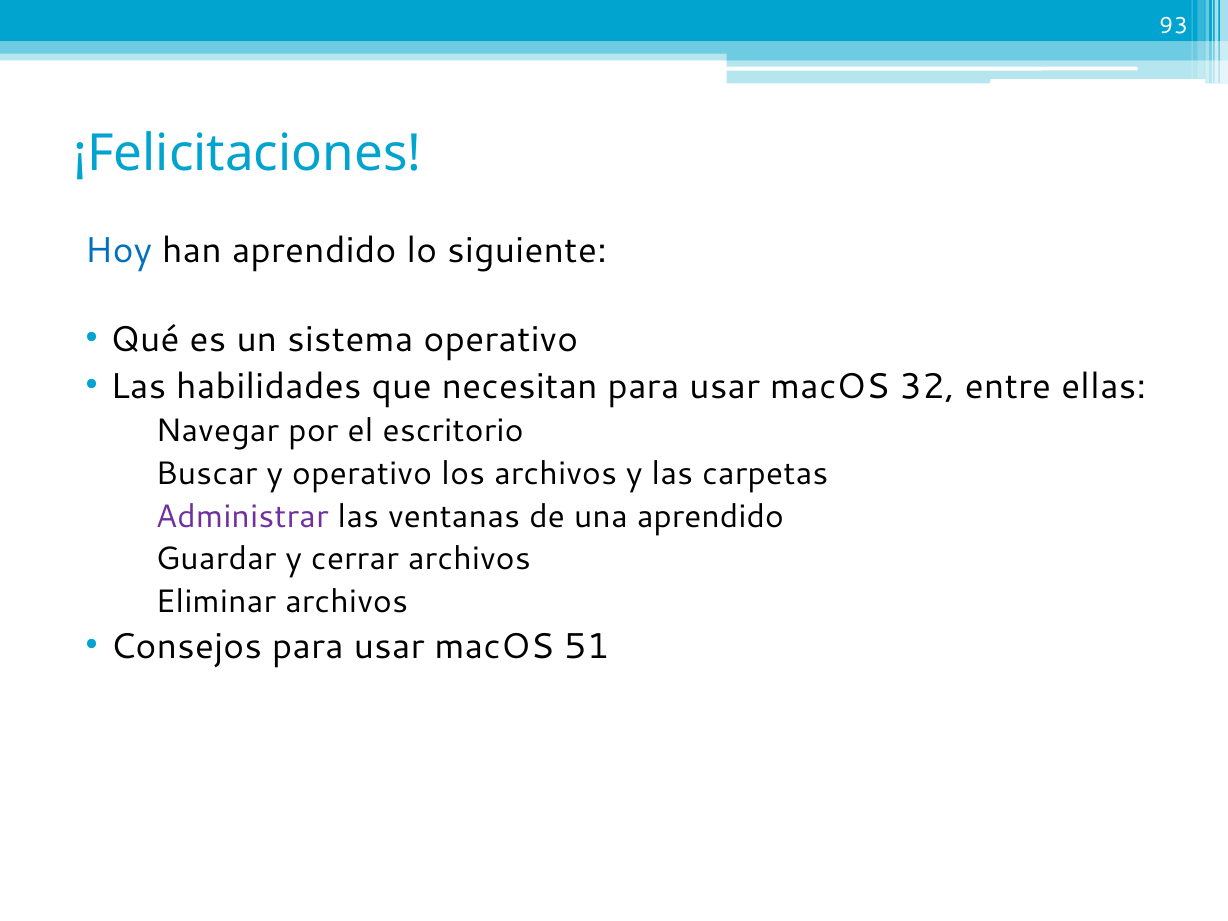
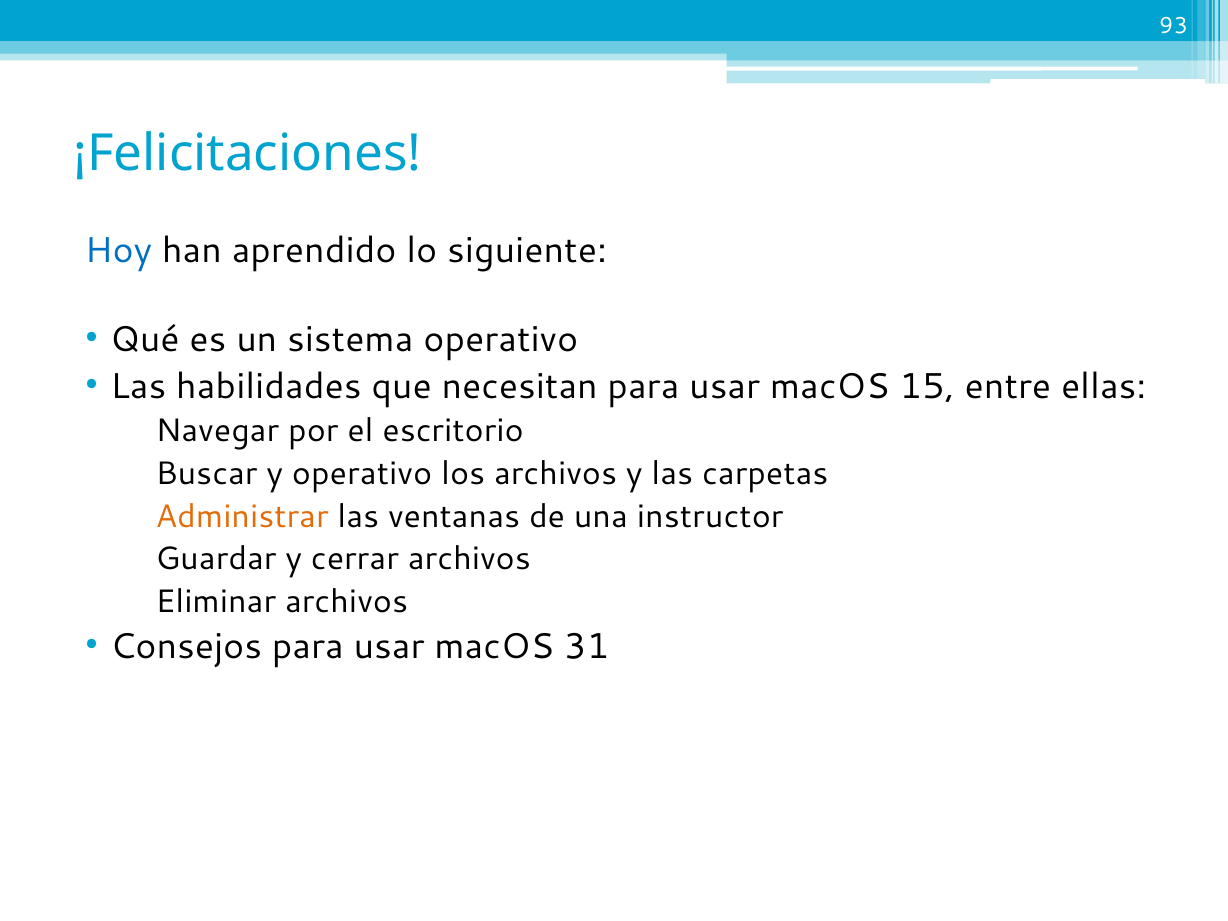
32: 32 -> 15 (927, 387)
Administrar colour: purple -> orange (242, 517)
una aprendido: aprendido -> instructor (710, 517)
51: 51 -> 31 (587, 647)
